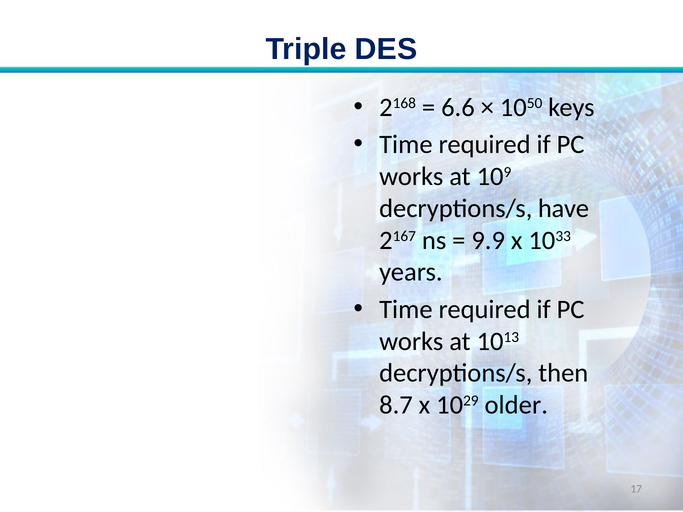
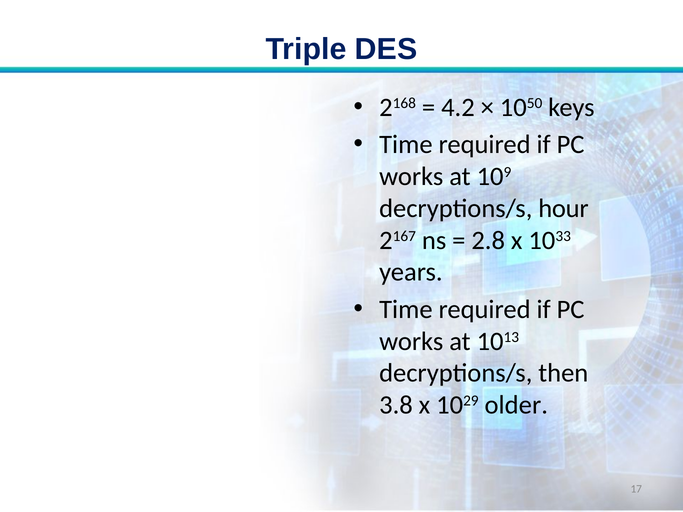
6.6: 6.6 -> 4.2 (458, 108)
have: have -> hour (563, 209)
9.9: 9.9 -> 2.8 (488, 240)
8.7: 8.7 -> 3.8 (396, 405)
